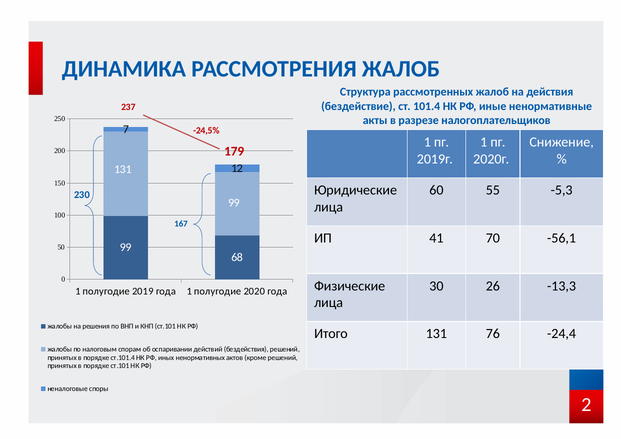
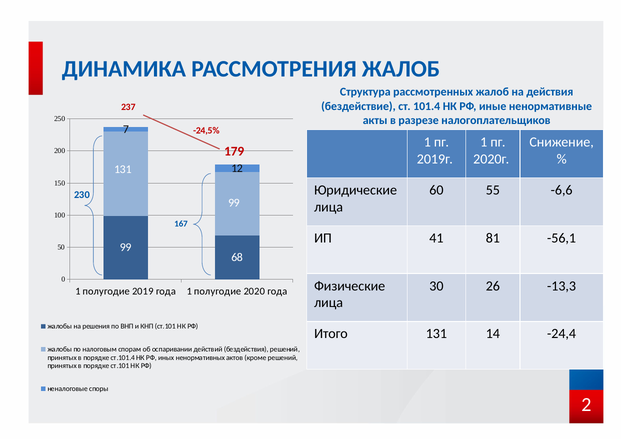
-5,3: -5,3 -> -6,6 (562, 190)
70: 70 -> 81 (493, 238)
76: 76 -> 14 (493, 334)
